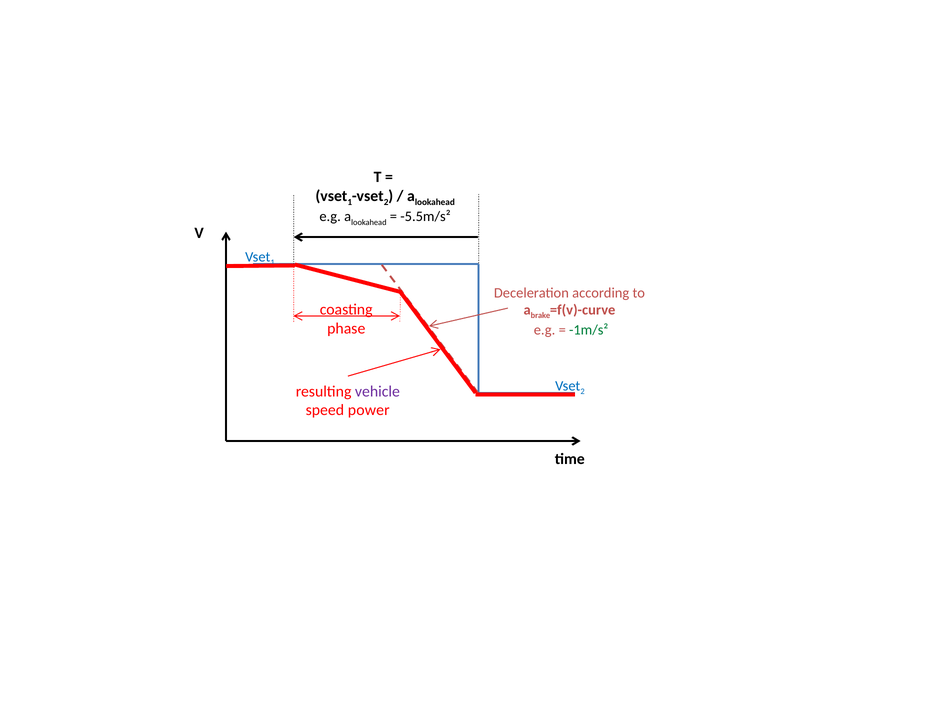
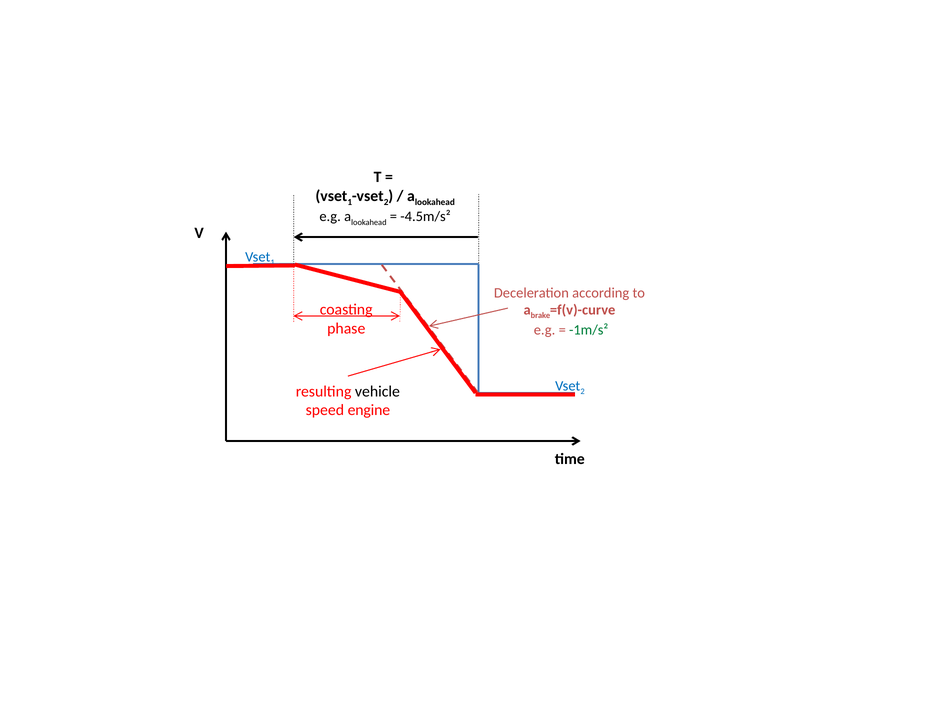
-5.5m/s²: -5.5m/s² -> -4.5m/s² (425, 217)
vehicle colour: purple -> black (377, 391)
power: power -> engine (369, 410)
